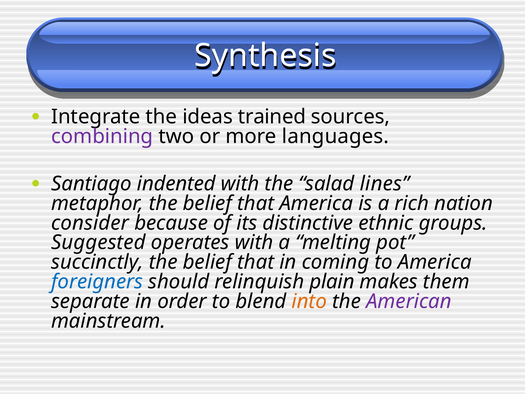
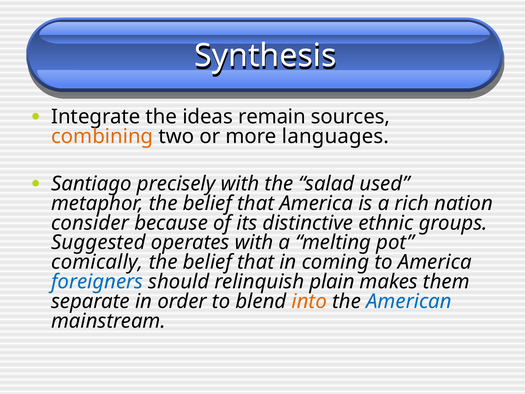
trained: trained -> remain (272, 117)
combining colour: purple -> orange (102, 136)
indented: indented -> precisely (176, 184)
lines: lines -> used (385, 184)
succinctly: succinctly -> comically (97, 262)
American colour: purple -> blue (409, 301)
